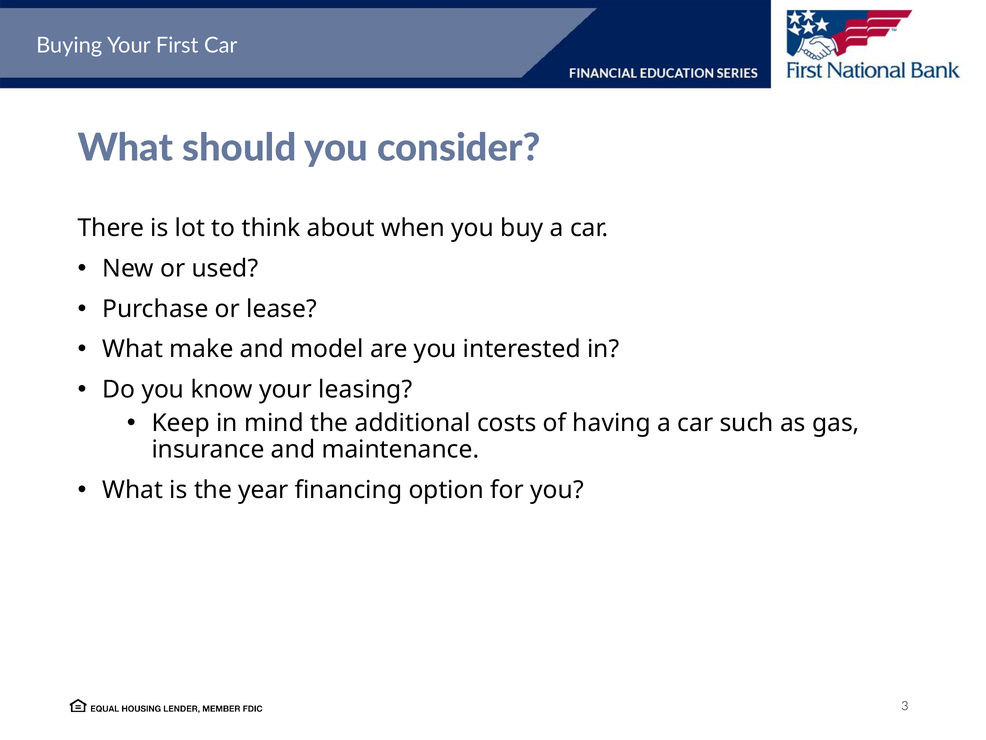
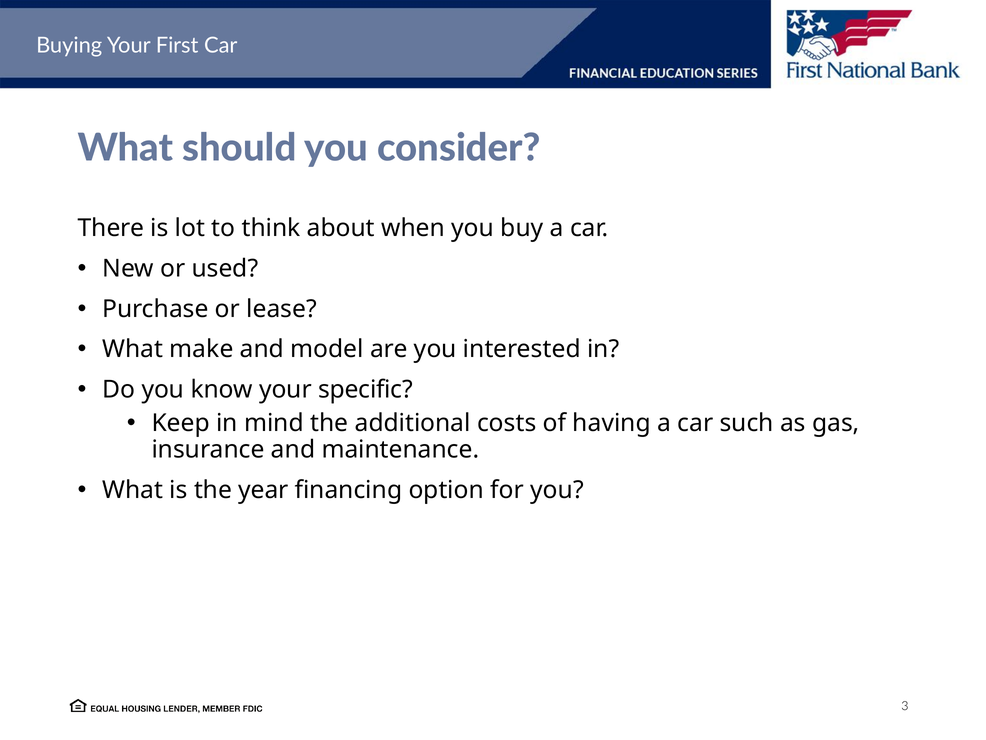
leasing: leasing -> specific (366, 389)
